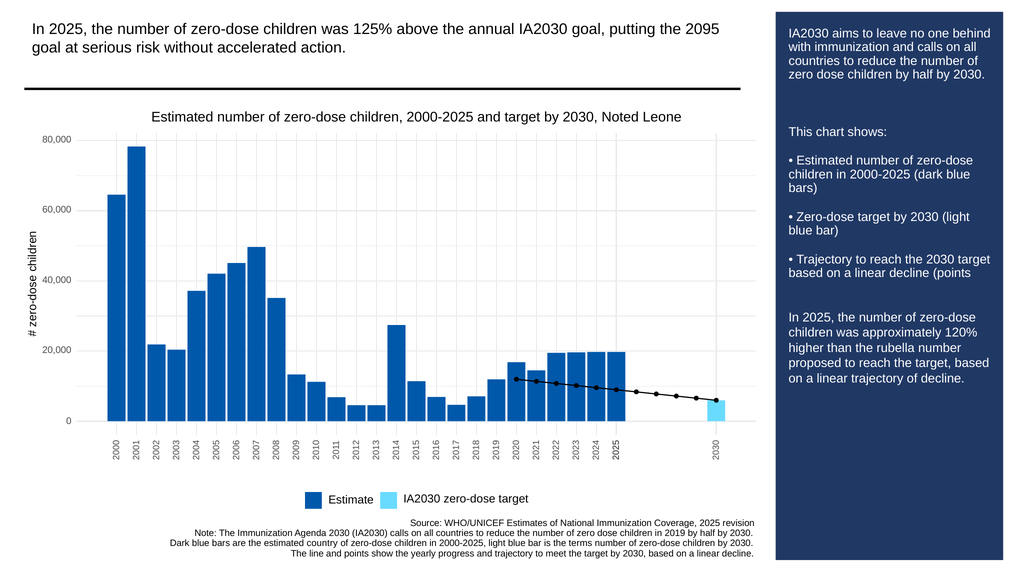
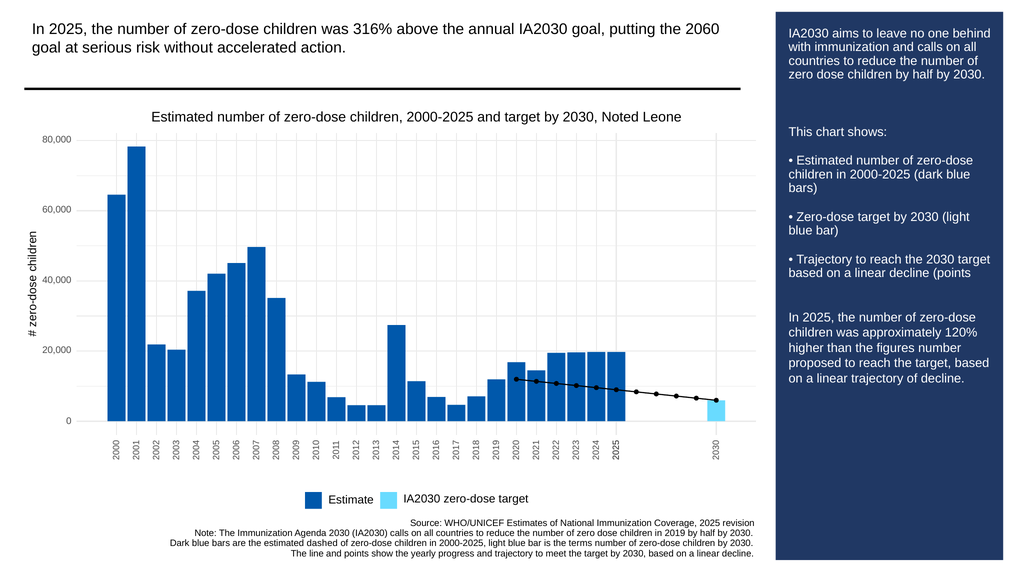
125%: 125% -> 316% (373, 29)
2095: 2095 -> 2060 (702, 29)
rubella: rubella -> figures (896, 348)
country: country -> dashed (322, 543)
